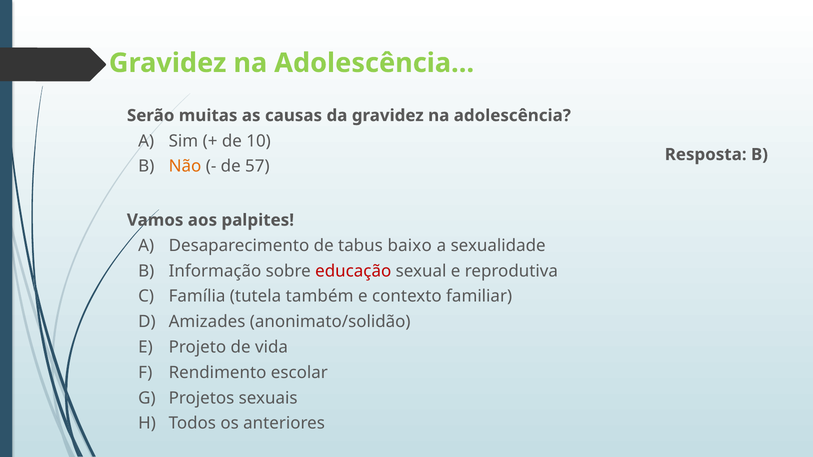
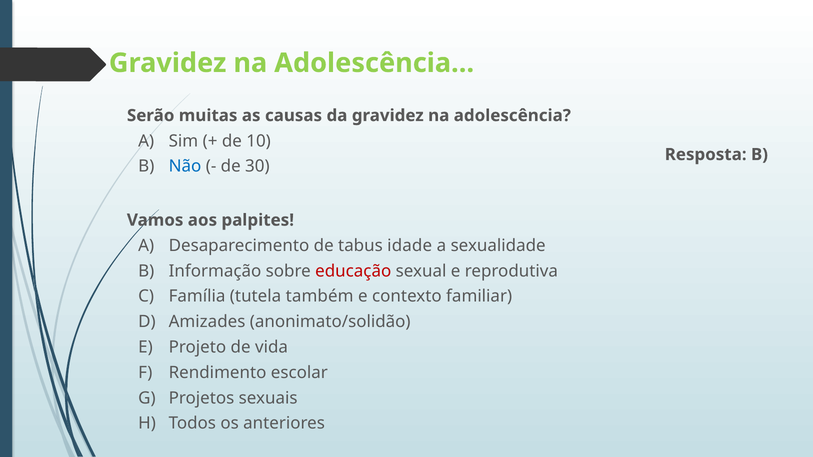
Não colour: orange -> blue (185, 166)
57: 57 -> 30 (257, 166)
baixo: baixo -> idade (410, 246)
